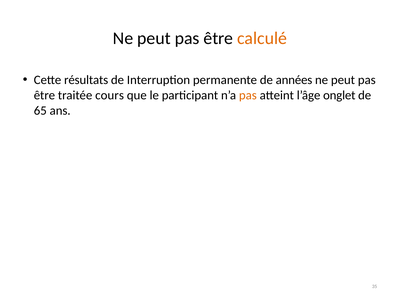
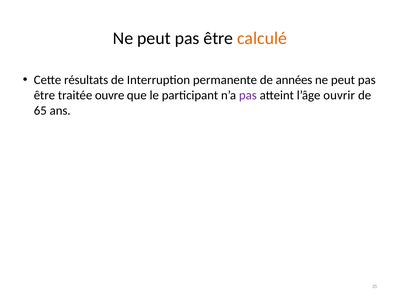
cours: cours -> ouvre (110, 95)
pas colour: orange -> purple (248, 95)
onglet: onglet -> ouvrir (339, 95)
